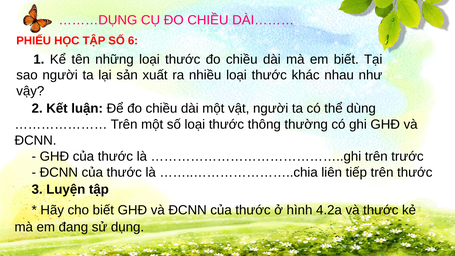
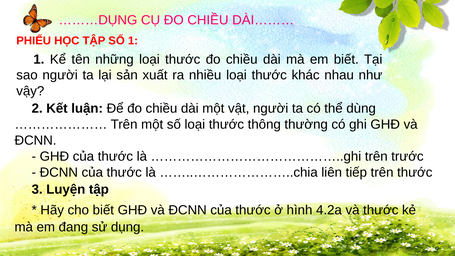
SỐ 6: 6 -> 1 (133, 41)
